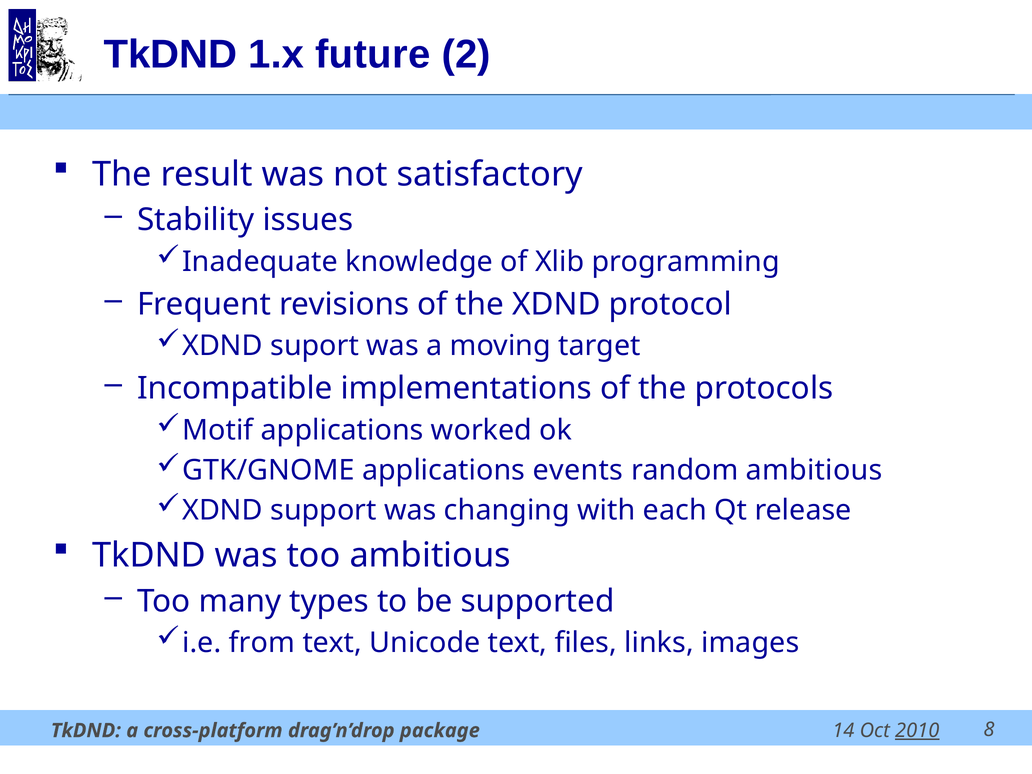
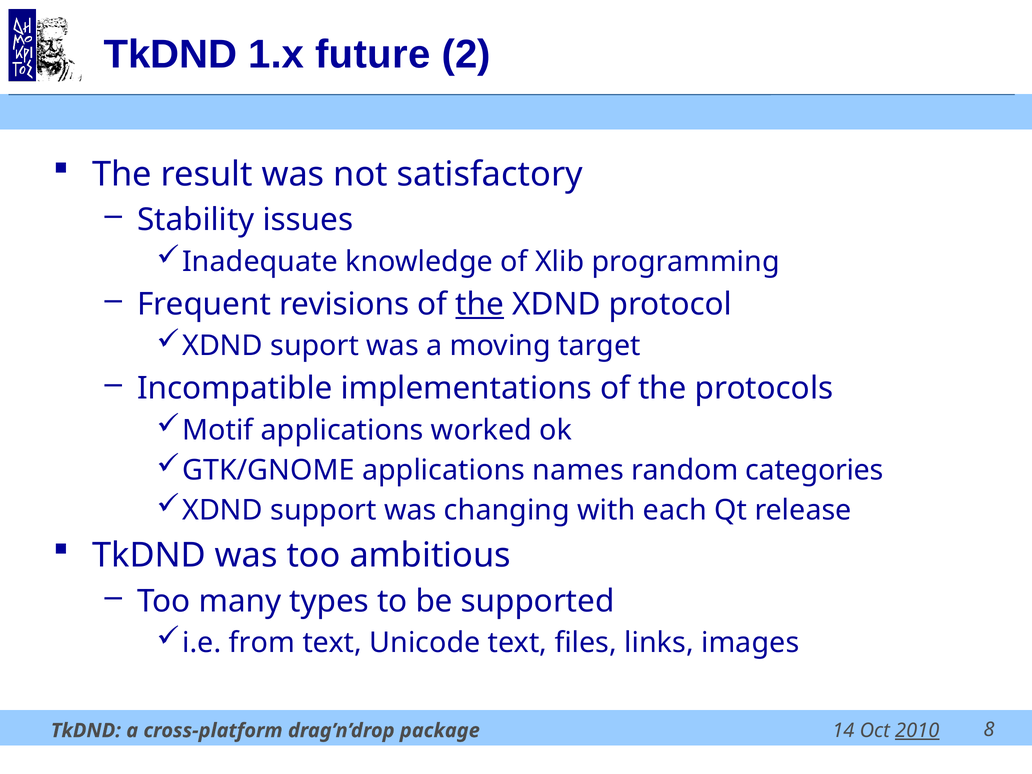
the underline: none -> present (480, 304)
events: events -> names (578, 470)
random ambitious: ambitious -> categories (814, 470)
